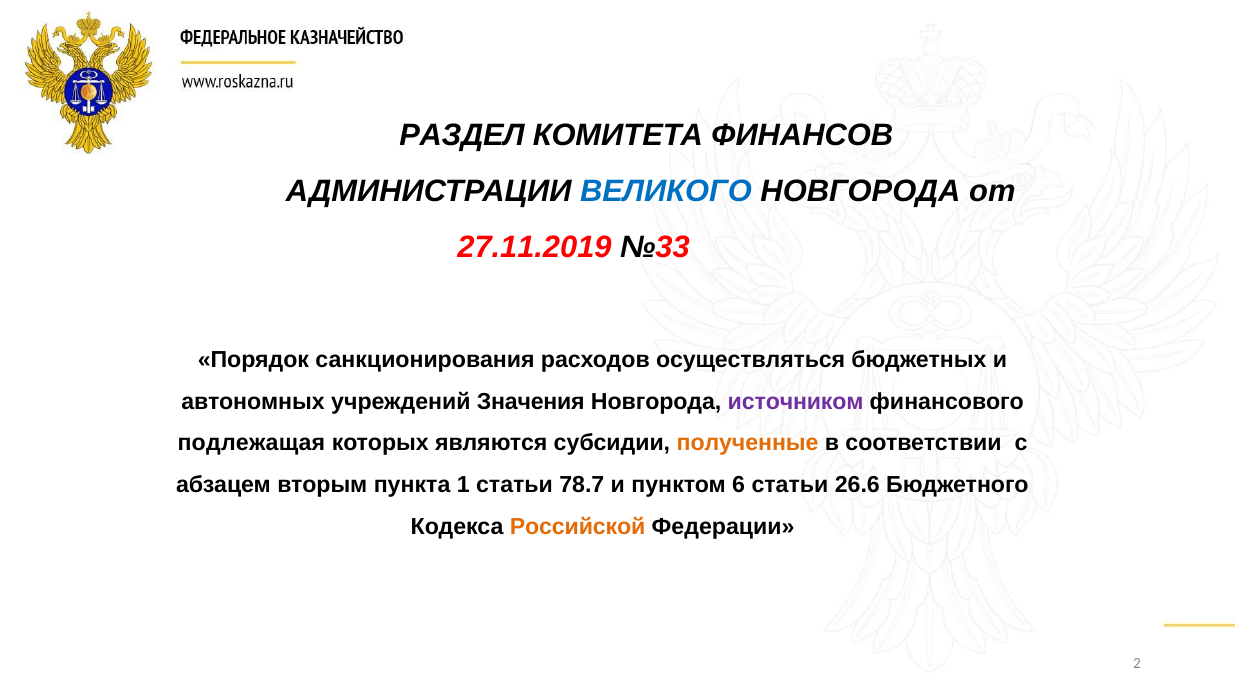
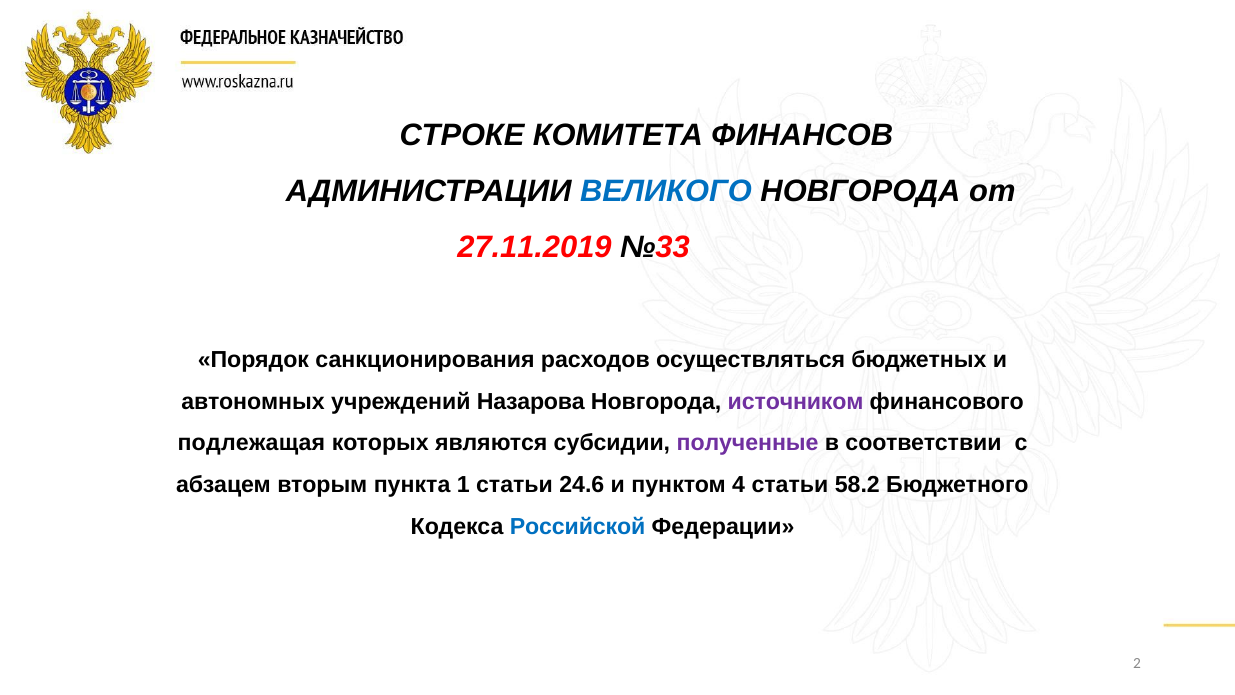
РАЗДЕЛ: РАЗДЕЛ -> СТРОКЕ (462, 136)
Значения: Значения -> Назарова (531, 401)
полученные colour: orange -> purple (748, 443)
78.7: 78.7 -> 24.6 (582, 485)
6: 6 -> 4 (739, 485)
26.6: 26.6 -> 58.2 (857, 485)
Российской colour: orange -> blue (578, 526)
